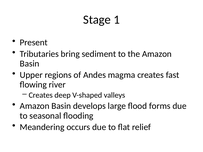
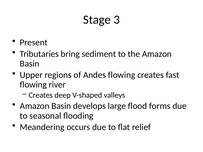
1: 1 -> 3 (117, 20)
Andes magma: magma -> flowing (122, 75)
